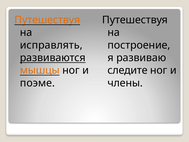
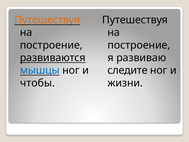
исправлять: исправлять -> построение (51, 45)
мышцы colour: orange -> blue (40, 70)
поэме: поэме -> чтобы (37, 83)
члены: члены -> жизни (125, 83)
